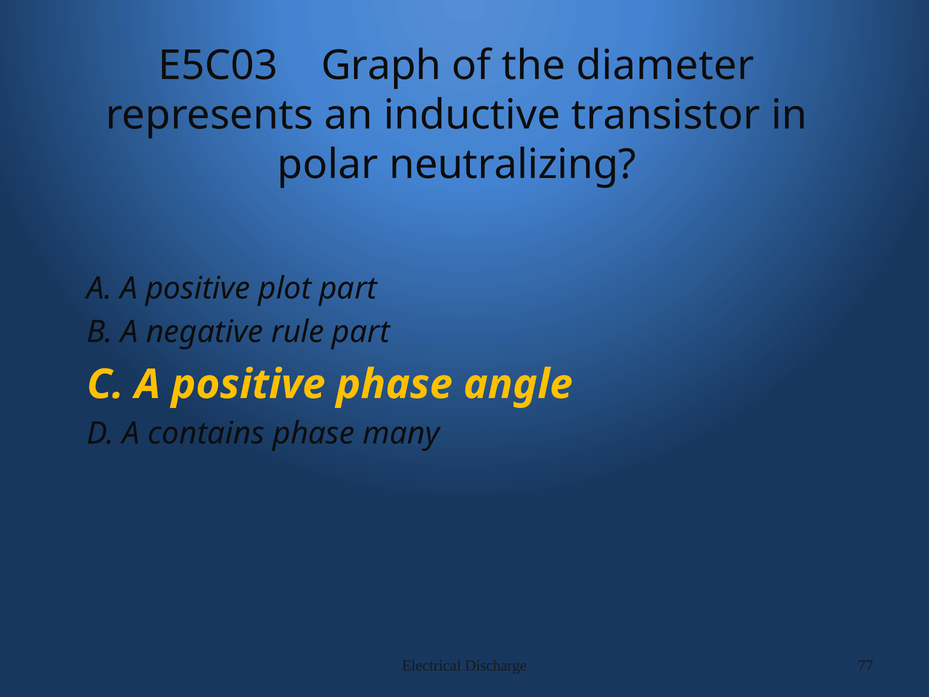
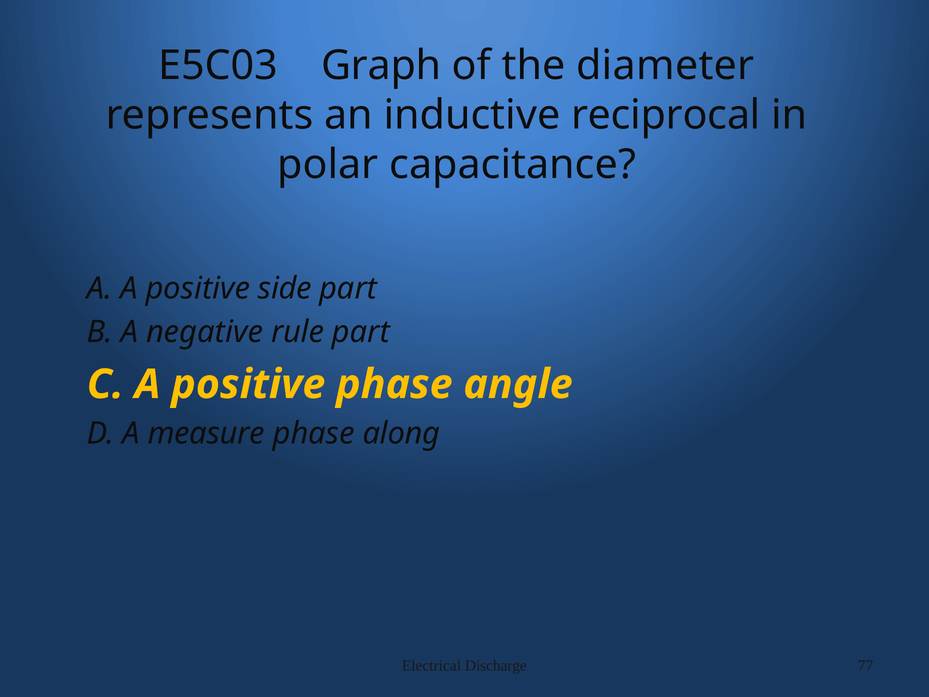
transistor: transistor -> reciprocal (666, 115)
neutralizing: neutralizing -> capacitance (513, 165)
plot: plot -> side (285, 289)
contains: contains -> measure (206, 433)
many: many -> along (401, 433)
